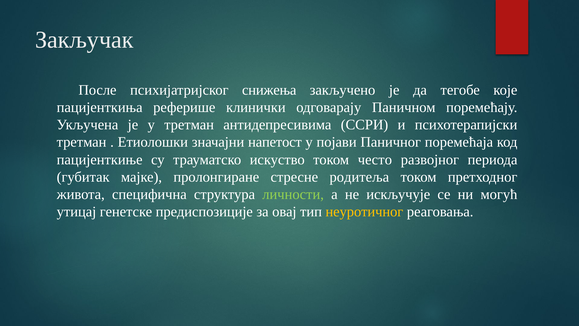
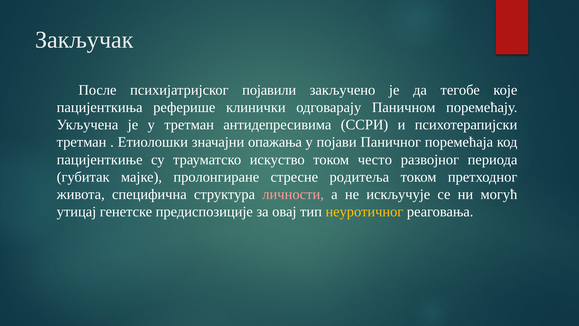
снижења: снижења -> појавили (269, 90)
напетост: напетост -> опажања (275, 142)
личности colour: light green -> pink (293, 194)
